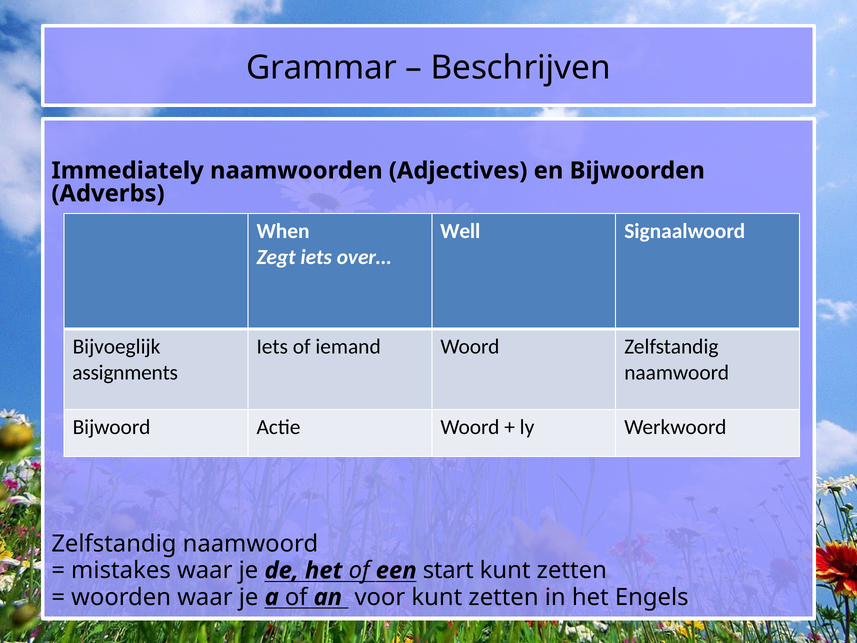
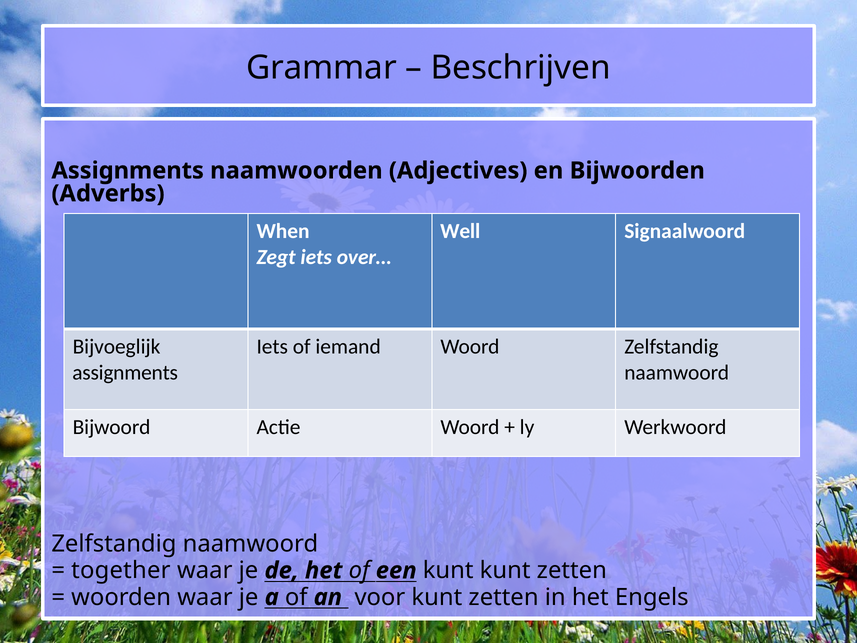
Immediately: Immediately -> Assignments (128, 171)
mistakes: mistakes -> together (121, 570)
een start: start -> kunt (448, 570)
